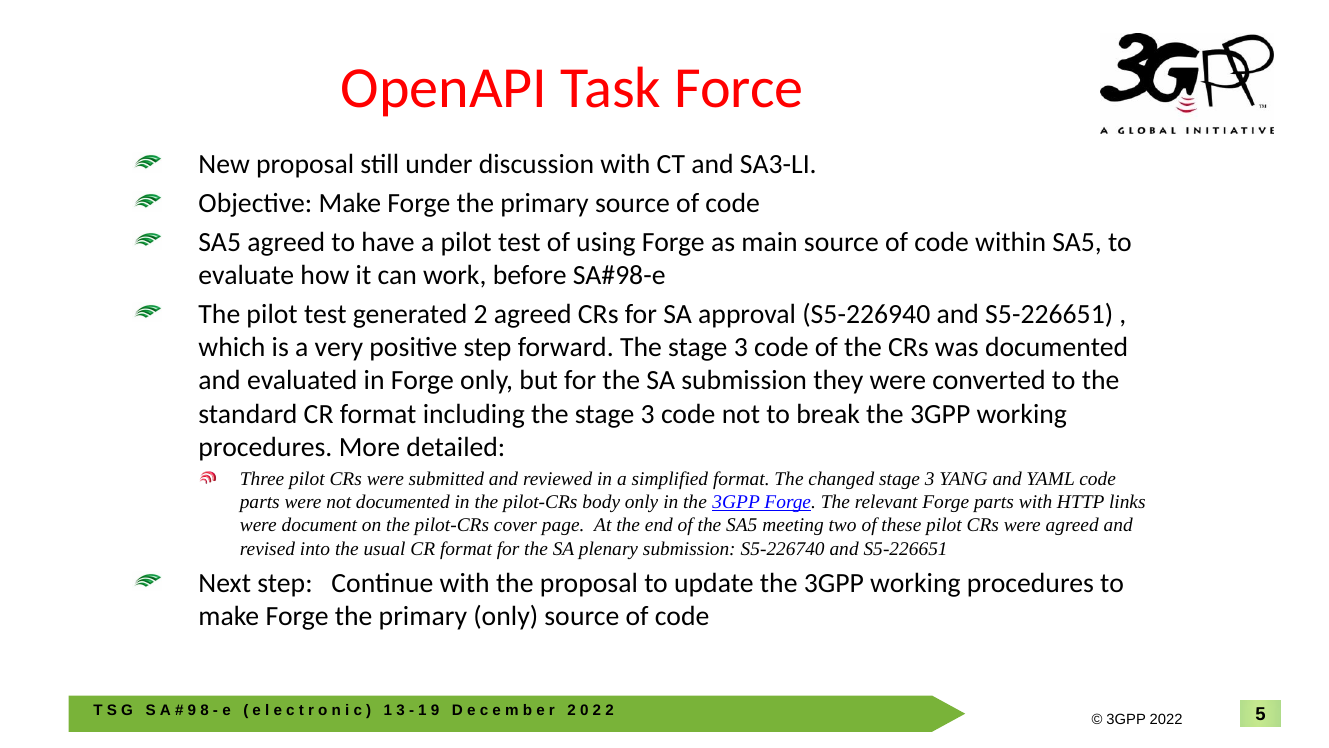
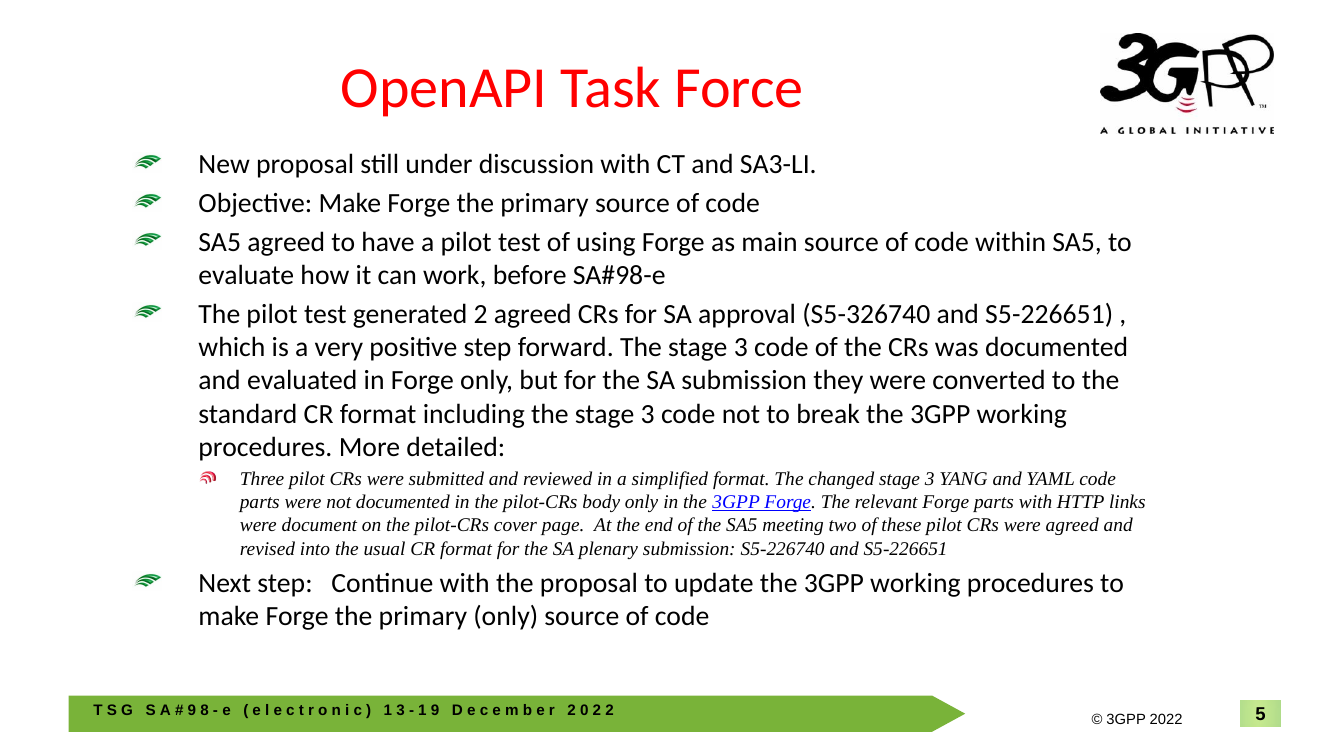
S5-226940: S5-226940 -> S5-326740 (866, 314)
